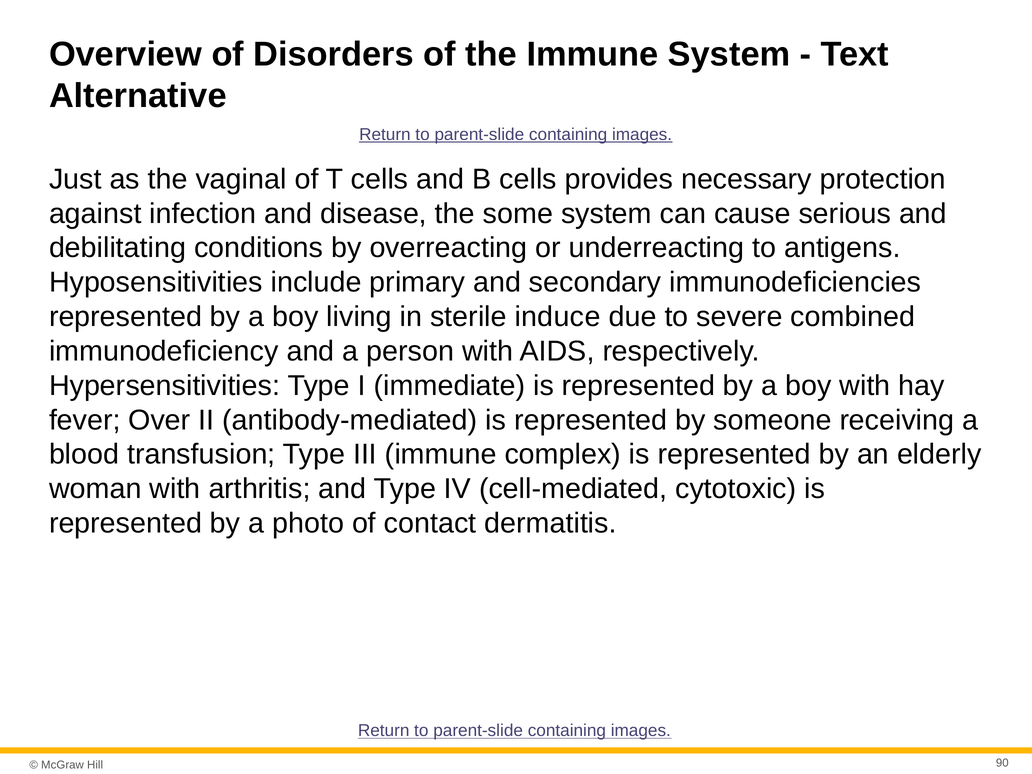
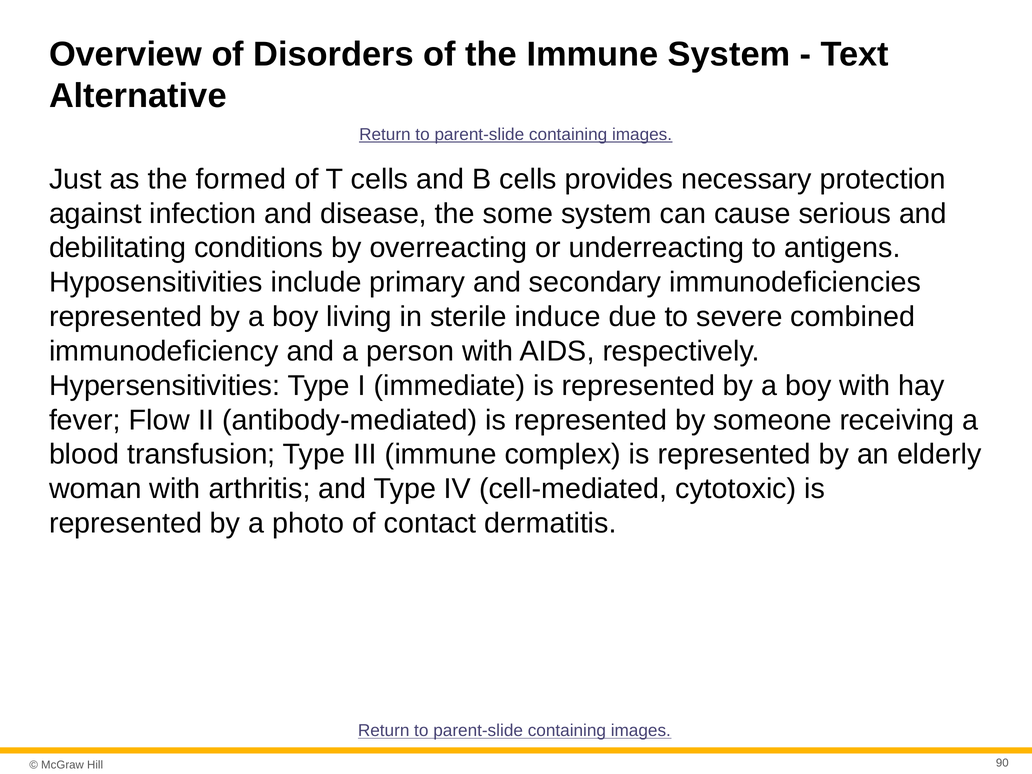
vaginal: vaginal -> formed (241, 179)
Over: Over -> Flow (159, 420)
